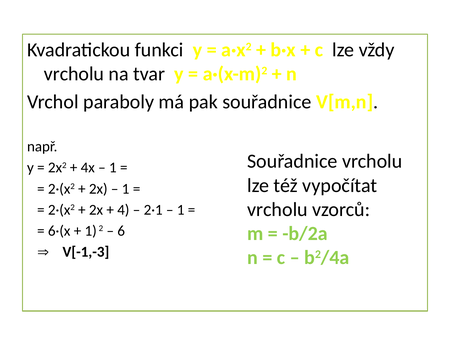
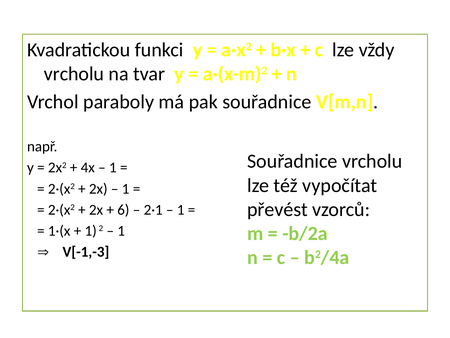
vrcholu: vrcholu -> převést (277, 209)
4: 4 -> 6 (123, 209)
6·(x: 6·(x -> 1·(x (59, 230)
6: 6 -> 1 (121, 230)
